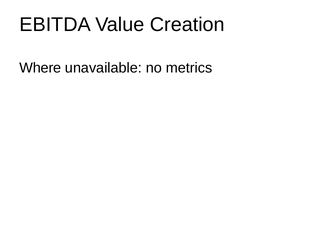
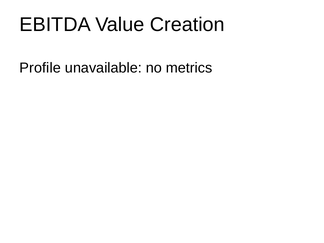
Where: Where -> Profile (40, 68)
